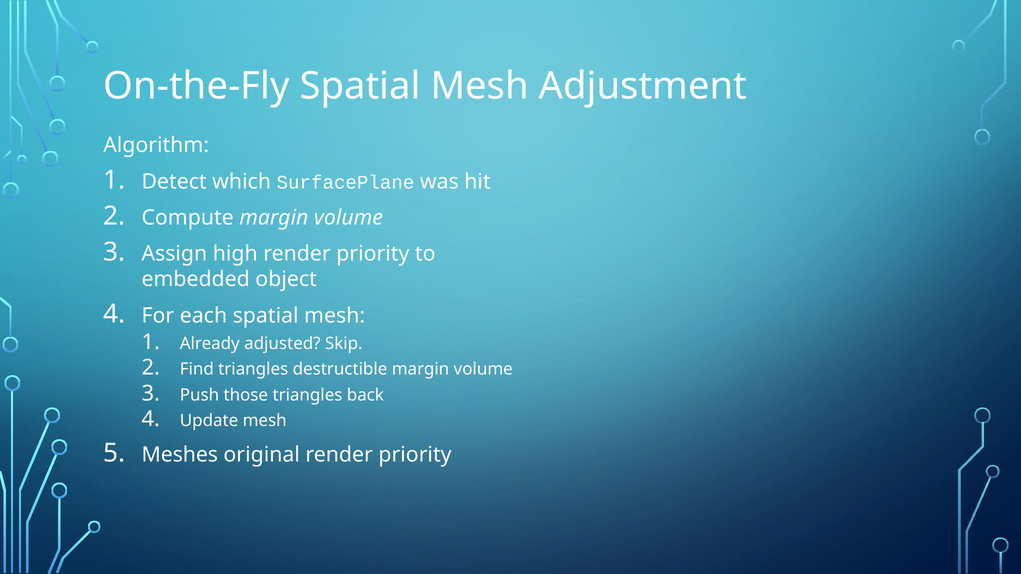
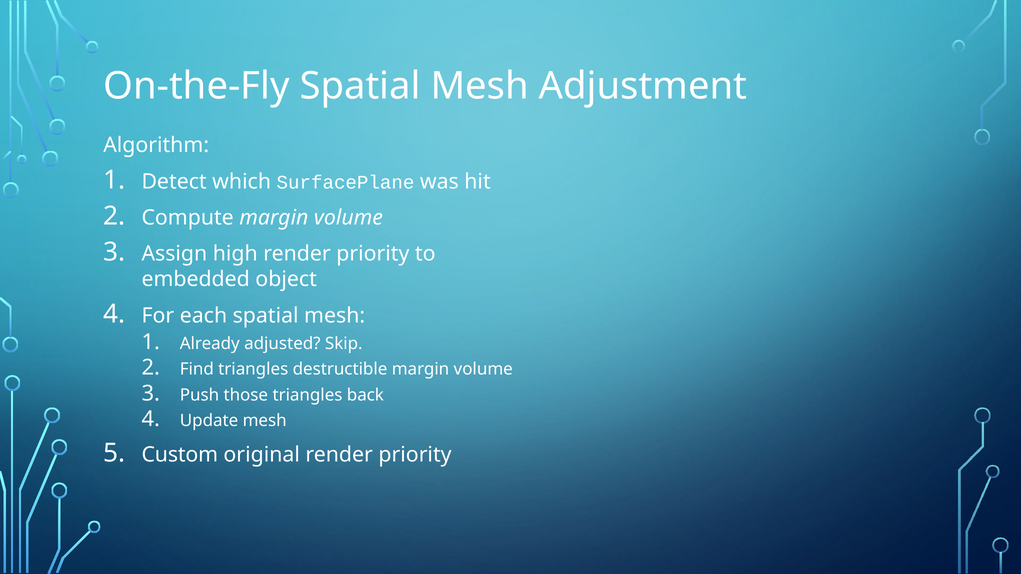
Meshes: Meshes -> Custom (180, 455)
